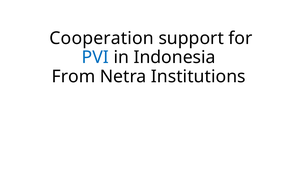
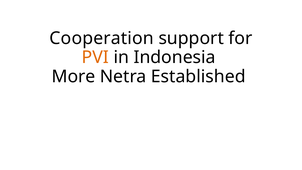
PVI colour: blue -> orange (95, 57)
From: From -> More (73, 76)
Institutions: Institutions -> Established (198, 76)
